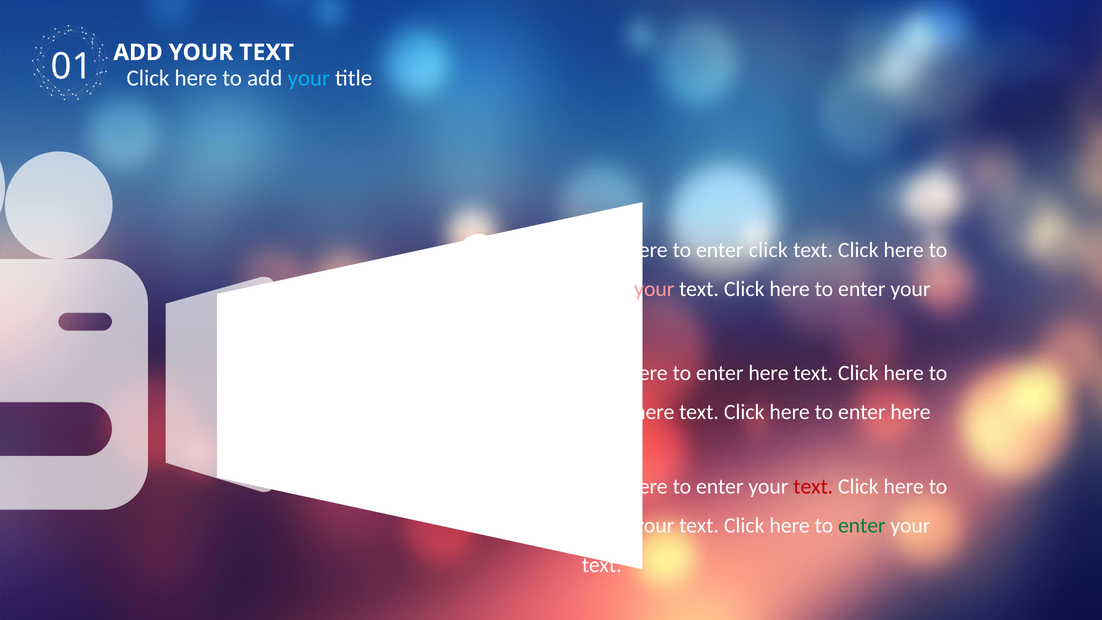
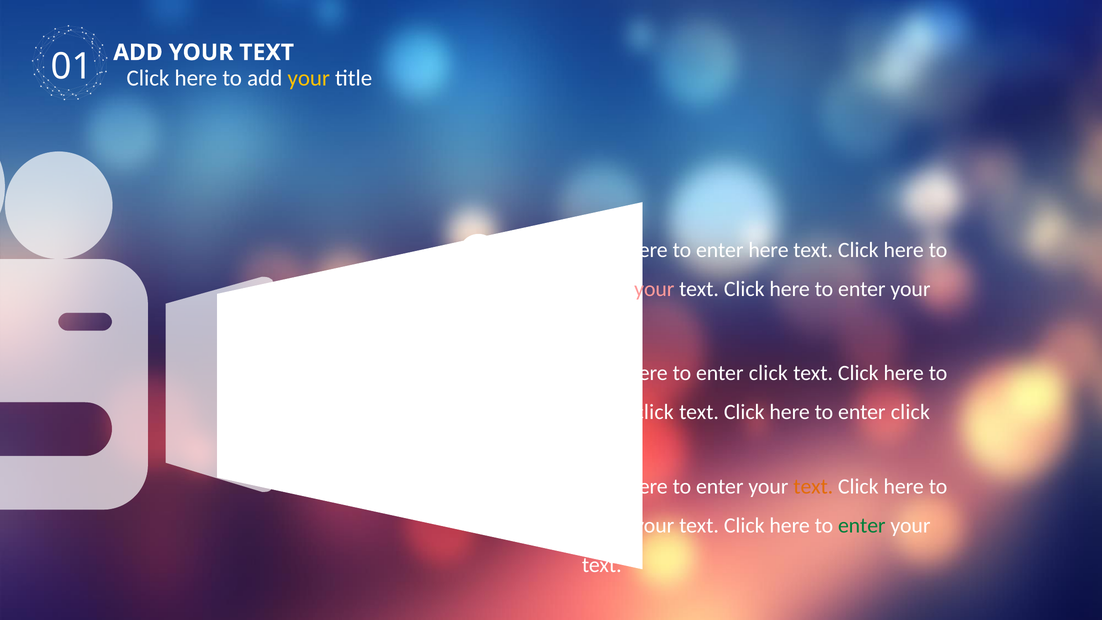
your colour: light blue -> yellow (309, 78)
enter click: click -> here (769, 250)
here: here -> click (768, 373)
here: here -> click (654, 412)
here: here -> click (910, 412)
text colour: red -> orange (813, 486)
